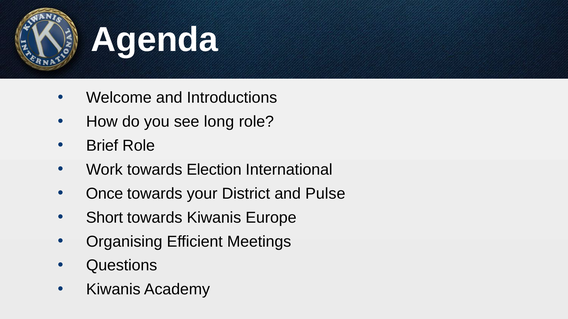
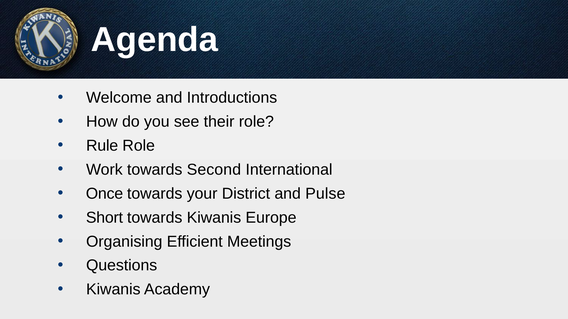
long: long -> their (219, 122)
Brief: Brief -> Rule (102, 146)
Election: Election -> Second (214, 170)
